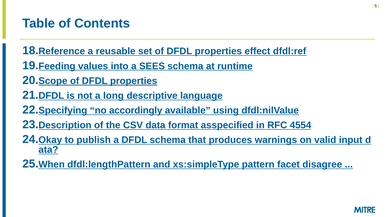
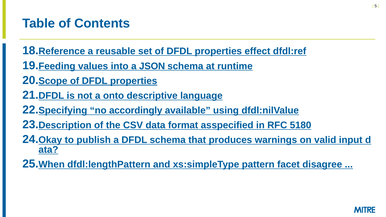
SEES: SEES -> JSON (152, 66)
long: long -> onto (114, 96)
4554: 4554 -> 5180 (301, 125)
